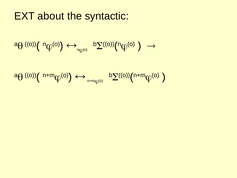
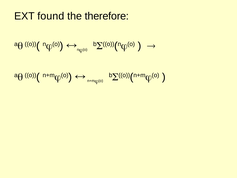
about: about -> found (51, 16)
syntactic: syntactic -> therefore (107, 16)
